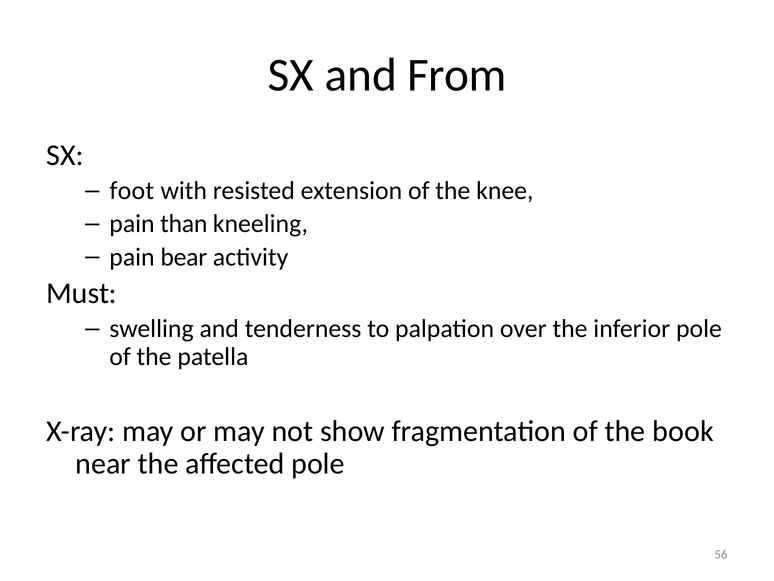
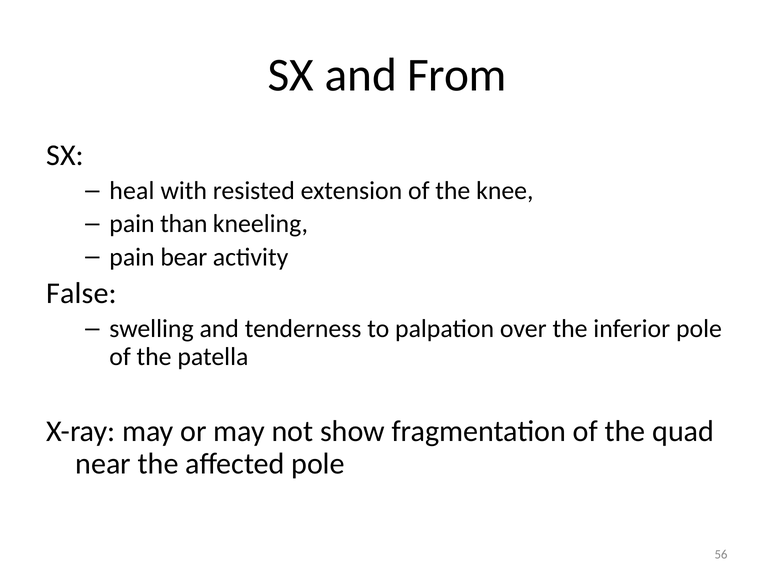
foot: foot -> heal (132, 191)
Must: Must -> False (82, 293)
book: book -> quad (683, 431)
